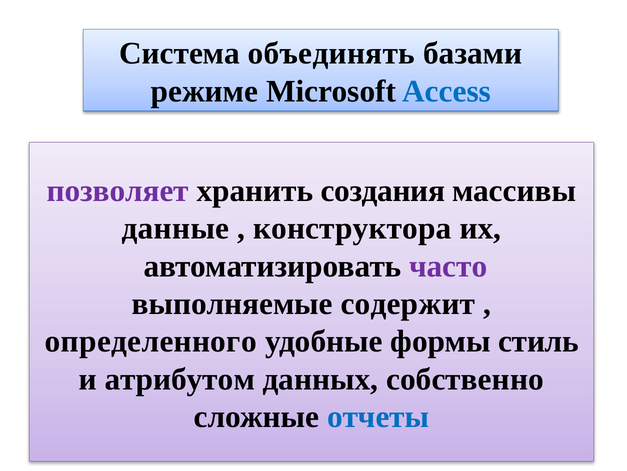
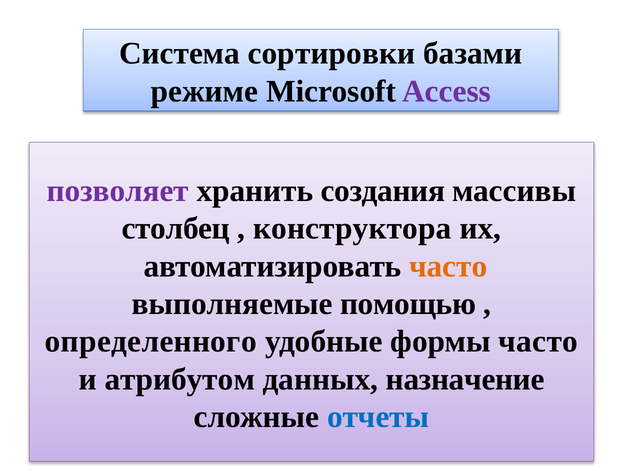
объединять: объединять -> сортировки (332, 53)
Access colour: blue -> purple (447, 91)
данные: данные -> столбец (176, 228)
часто colour: purple -> orange (448, 266)
содержит: содержит -> помощью (408, 303)
формы стиль: стиль -> часто (538, 341)
собственно: собственно -> назначение (465, 379)
